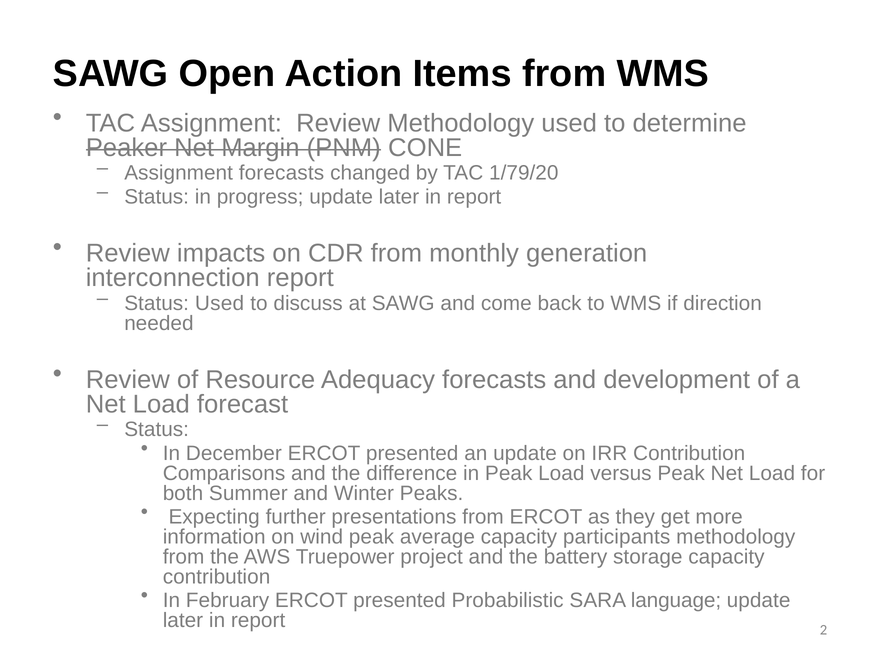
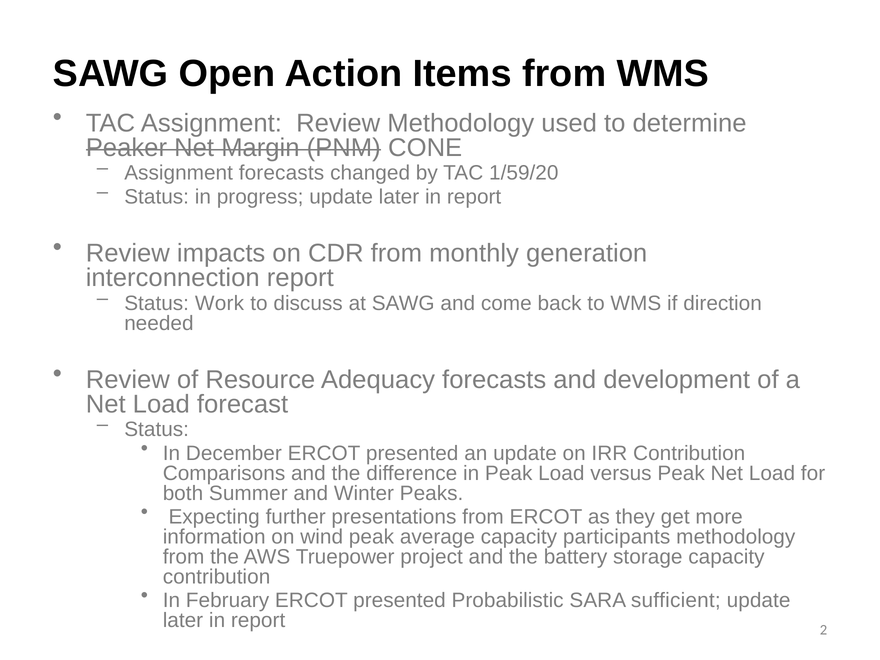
1/79/20: 1/79/20 -> 1/59/20 (524, 173)
Status Used: Used -> Work (220, 303)
language: language -> sufficient (676, 600)
